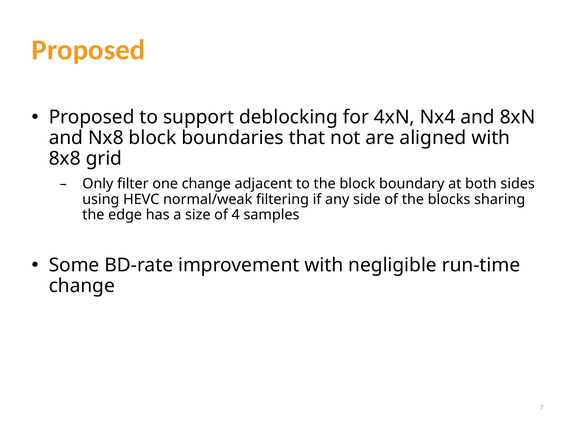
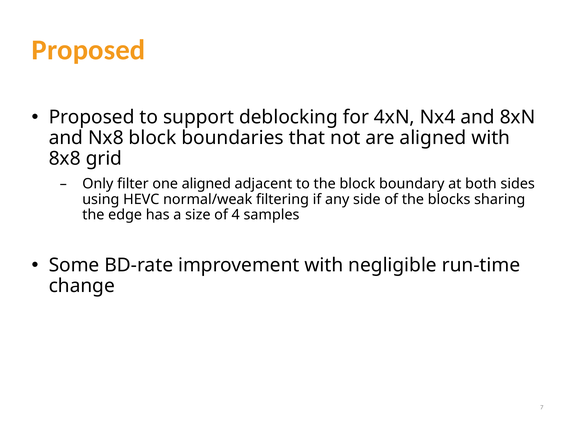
one change: change -> aligned (206, 184)
